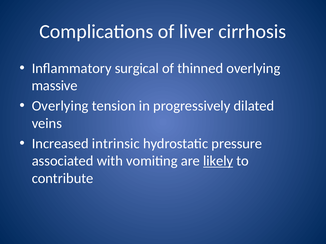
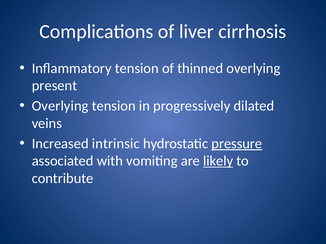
Inflammatory surgical: surgical -> tension (137, 68)
massive: massive -> present (54, 86)
pressure underline: none -> present (237, 144)
